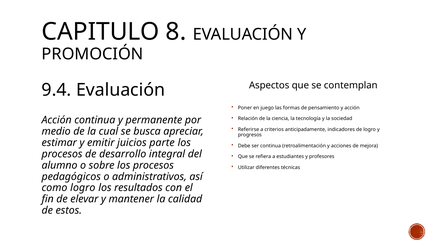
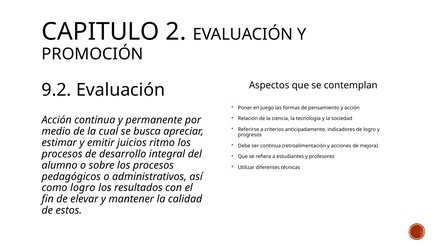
8: 8 -> 2 (176, 32)
9.4: 9.4 -> 9.2 (57, 90)
parte: parte -> ritmo (162, 143)
